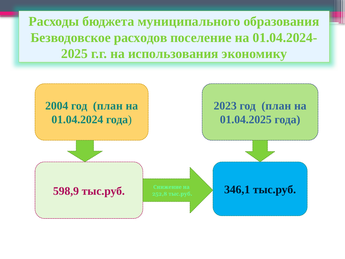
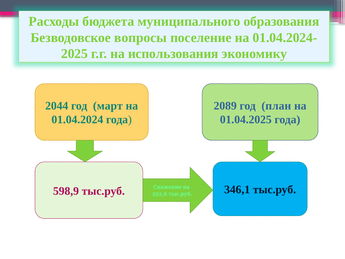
расходов: расходов -> вопросы (141, 38)
2004: 2004 -> 2044 (57, 106)
план: план -> март (108, 106)
2023: 2023 -> 2089 (225, 106)
